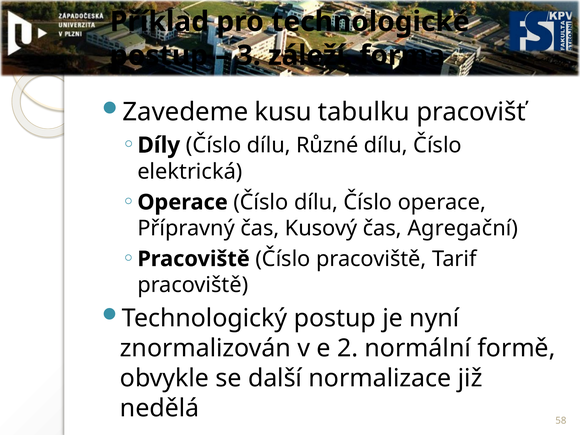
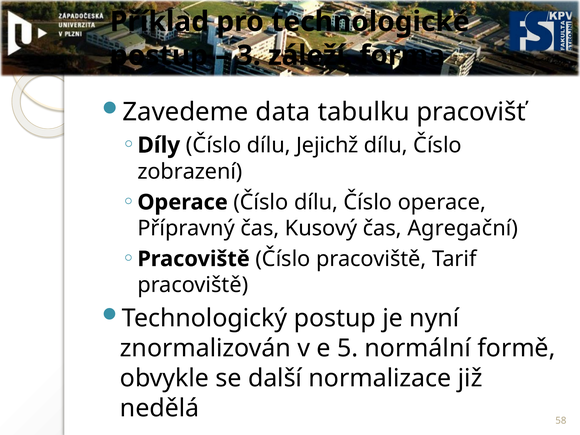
kusu: kusu -> data (283, 112)
Různé: Různé -> Jejichž (327, 145)
elektrická: elektrická -> zobrazení (190, 172)
2: 2 -> 5 (348, 348)
